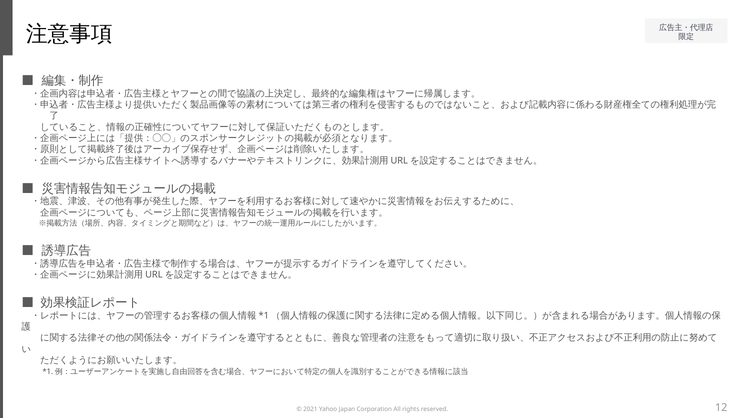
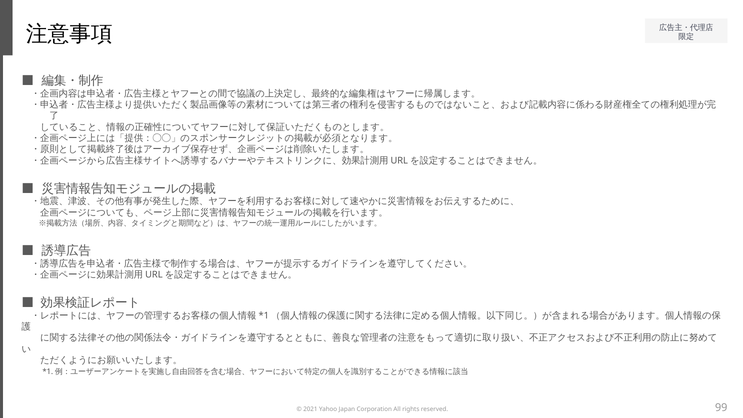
12: 12 -> 99 (721, 408)
